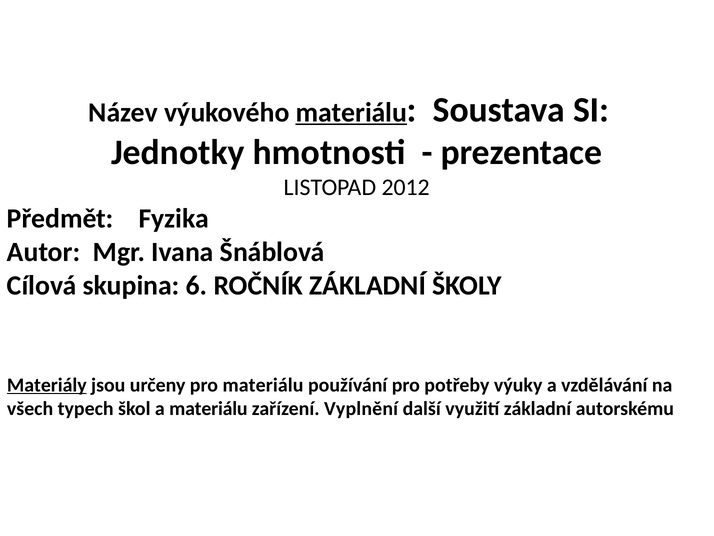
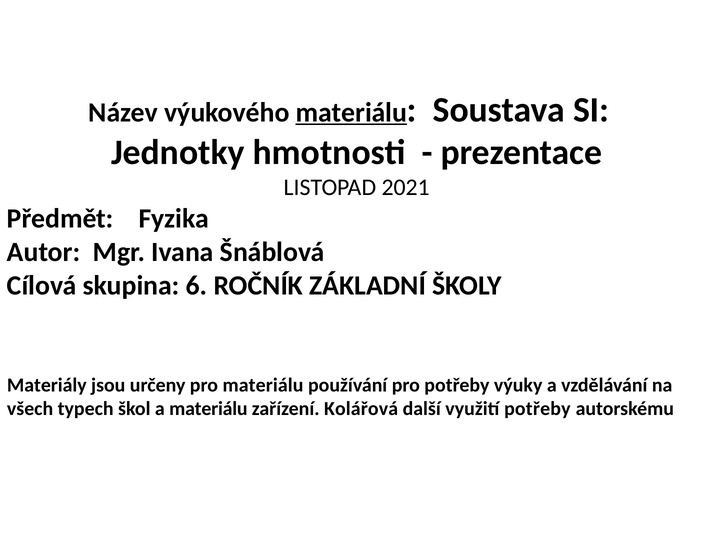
2012: 2012 -> 2021 (406, 187)
Materiály underline: present -> none (47, 385)
Vyplnění: Vyplnění -> Kolářová (361, 408)
využití základní: základní -> potřeby (537, 408)
